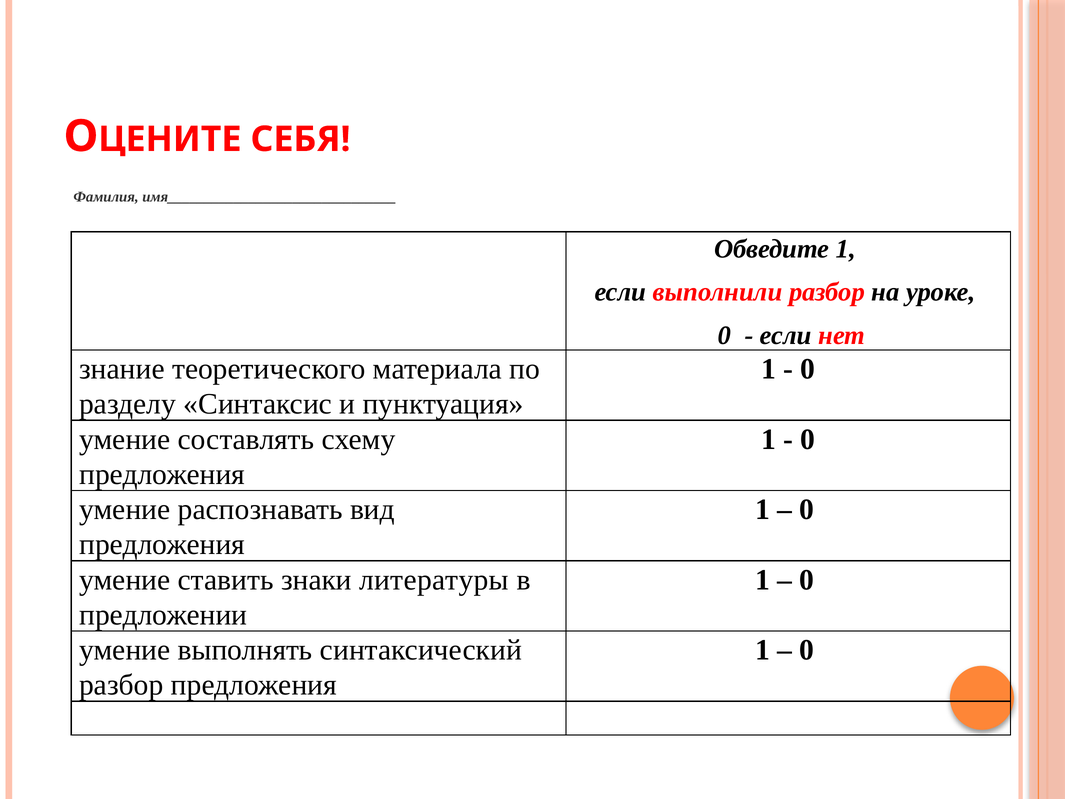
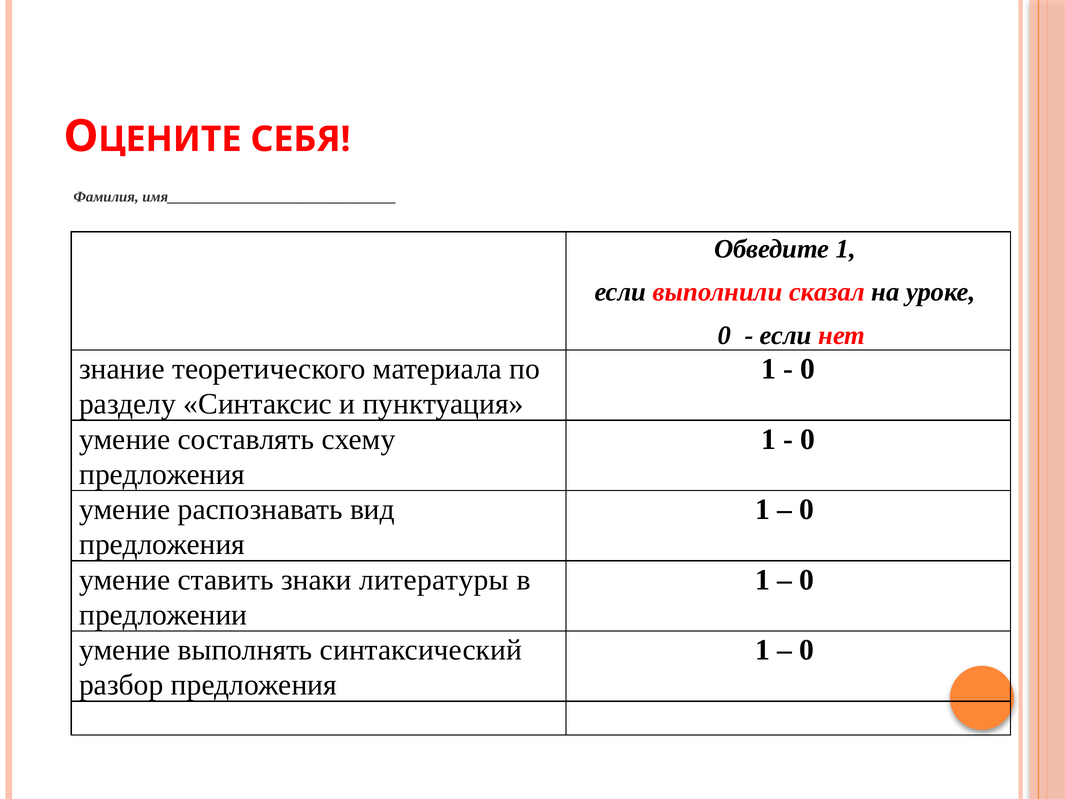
выполнили разбор: разбор -> сказал (827, 292)
